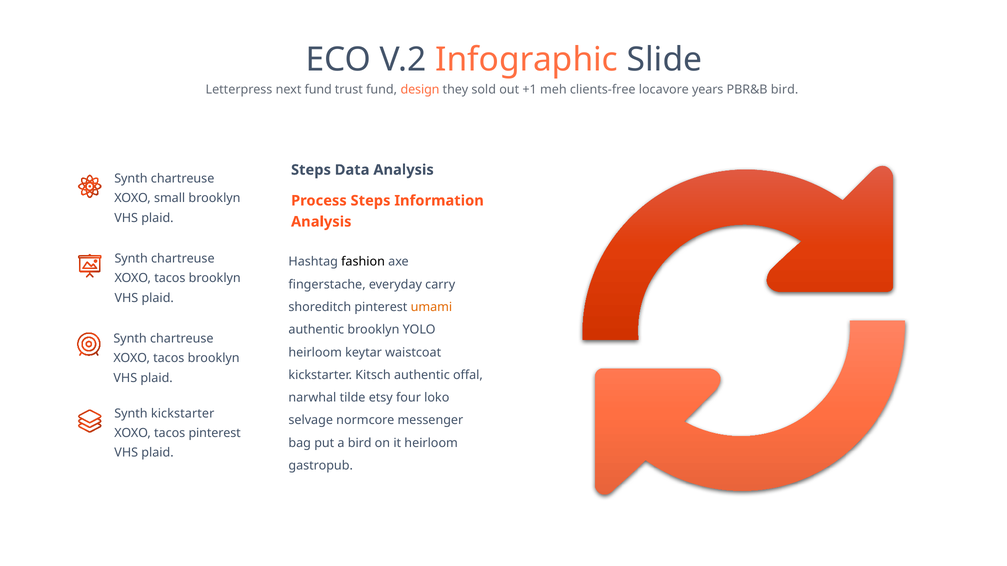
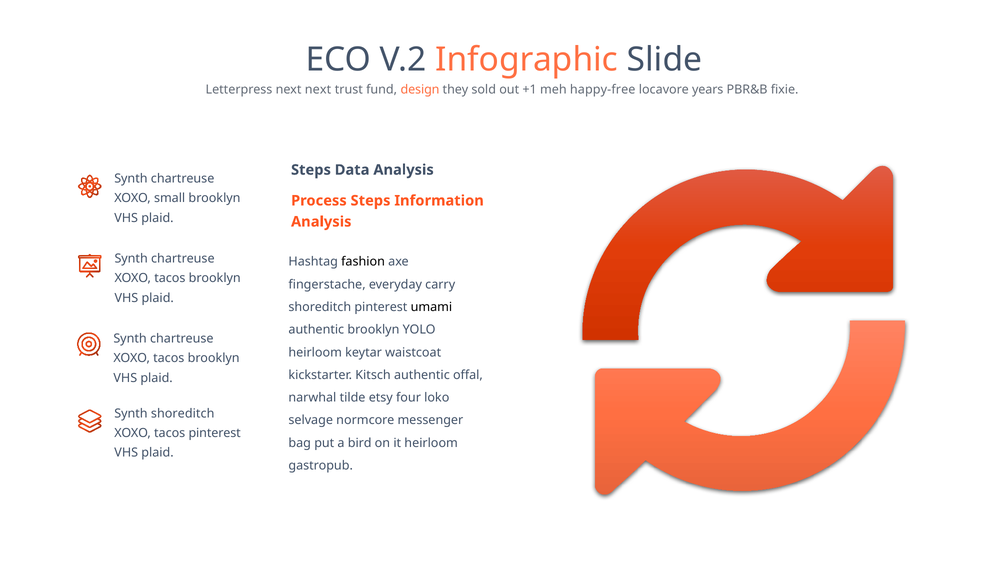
next fund: fund -> next (318, 90)
clients-free: clients-free -> happy-free (603, 90)
PBR&B bird: bird -> fixie (785, 90)
umami colour: orange -> black (431, 307)
Synth kickstarter: kickstarter -> shoreditch (183, 414)
